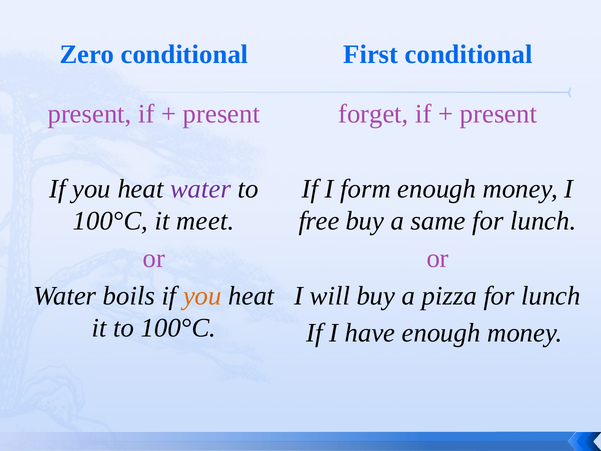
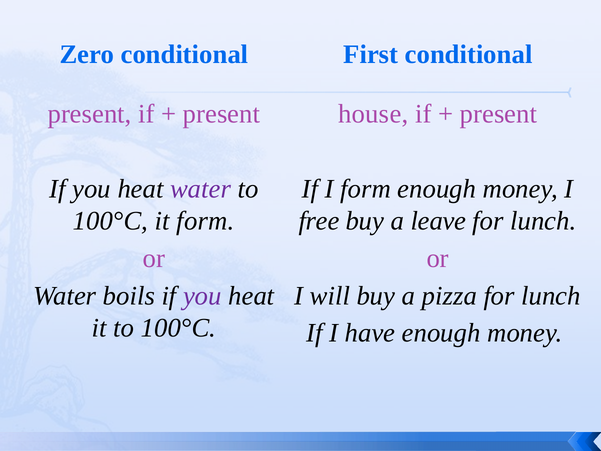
forget: forget -> house (373, 114)
it meet: meet -> form (205, 221)
same: same -> leave (438, 221)
you colour: orange -> purple (202, 296)
